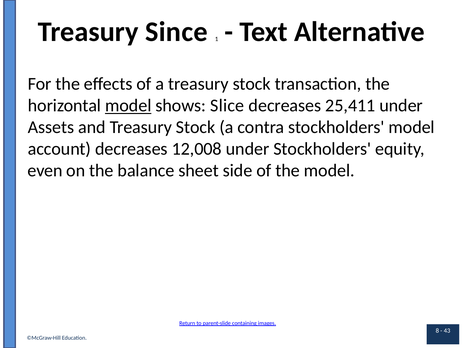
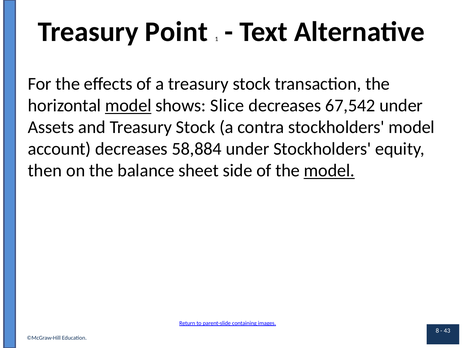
Since: Since -> Point (176, 32)
25,411: 25,411 -> 67,542 (350, 105)
12,008: 12,008 -> 58,884 (197, 149)
even: even -> then (45, 170)
model underline: none -> present (329, 170)
